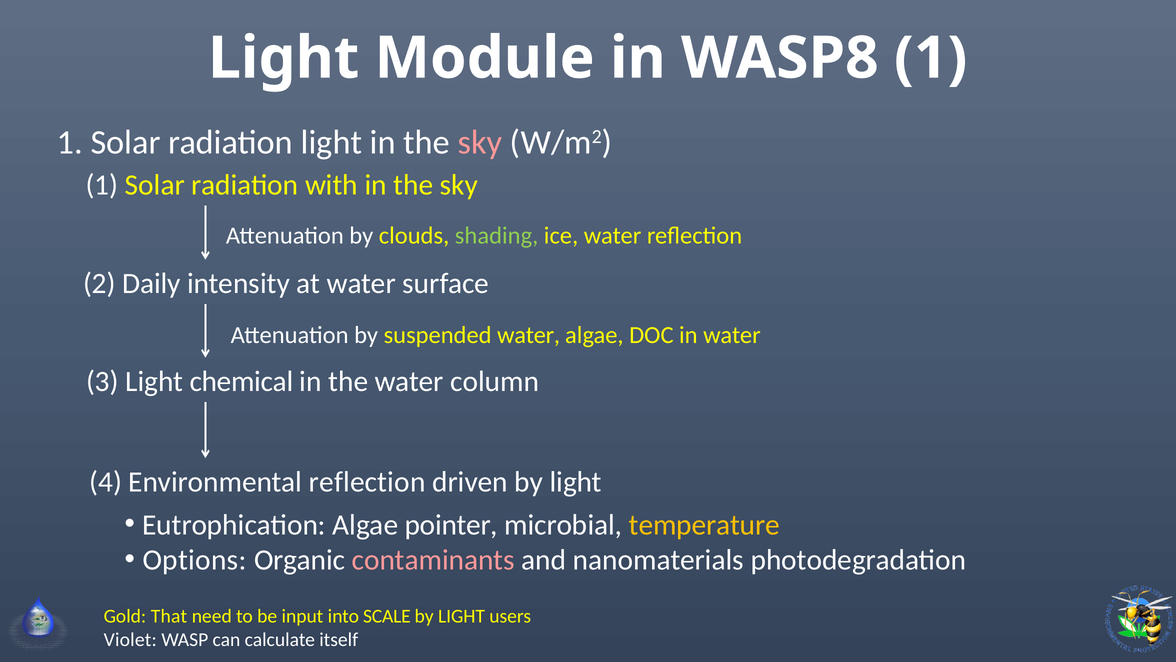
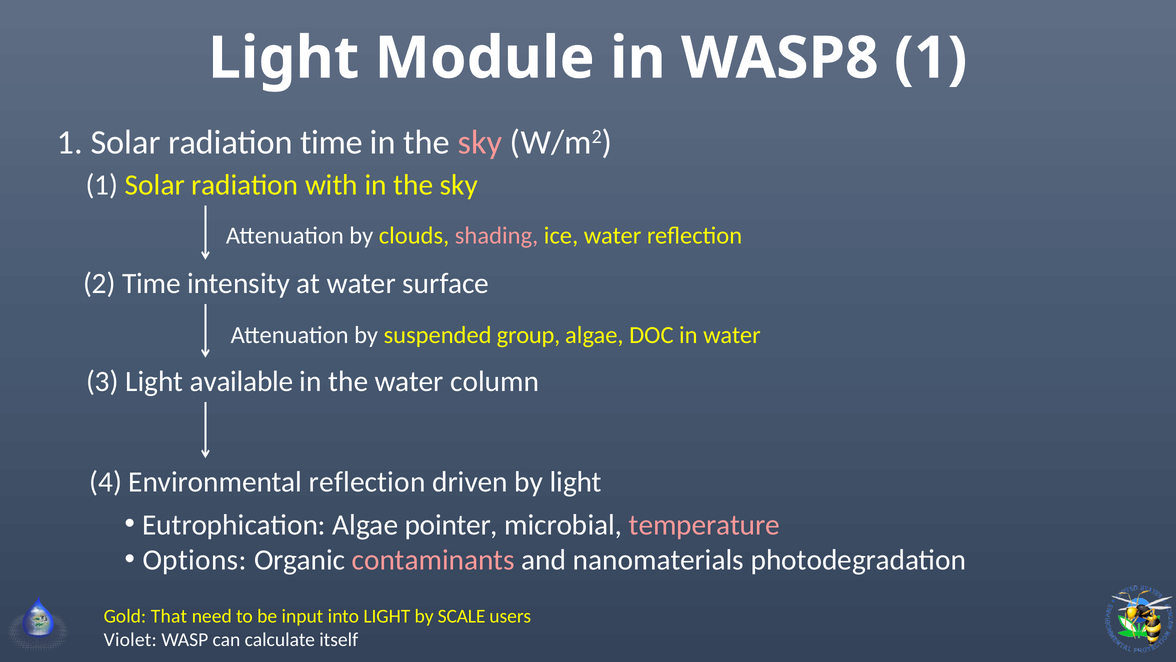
radiation light: light -> time (332, 142)
shading colour: light green -> pink (497, 236)
2 Daily: Daily -> Time (152, 283)
suspended water: water -> group (529, 335)
chemical: chemical -> available (242, 381)
temperature colour: yellow -> pink (704, 524)
into SCALE: SCALE -> LIGHT (387, 616)
LIGHT: LIGHT -> SCALE (462, 616)
